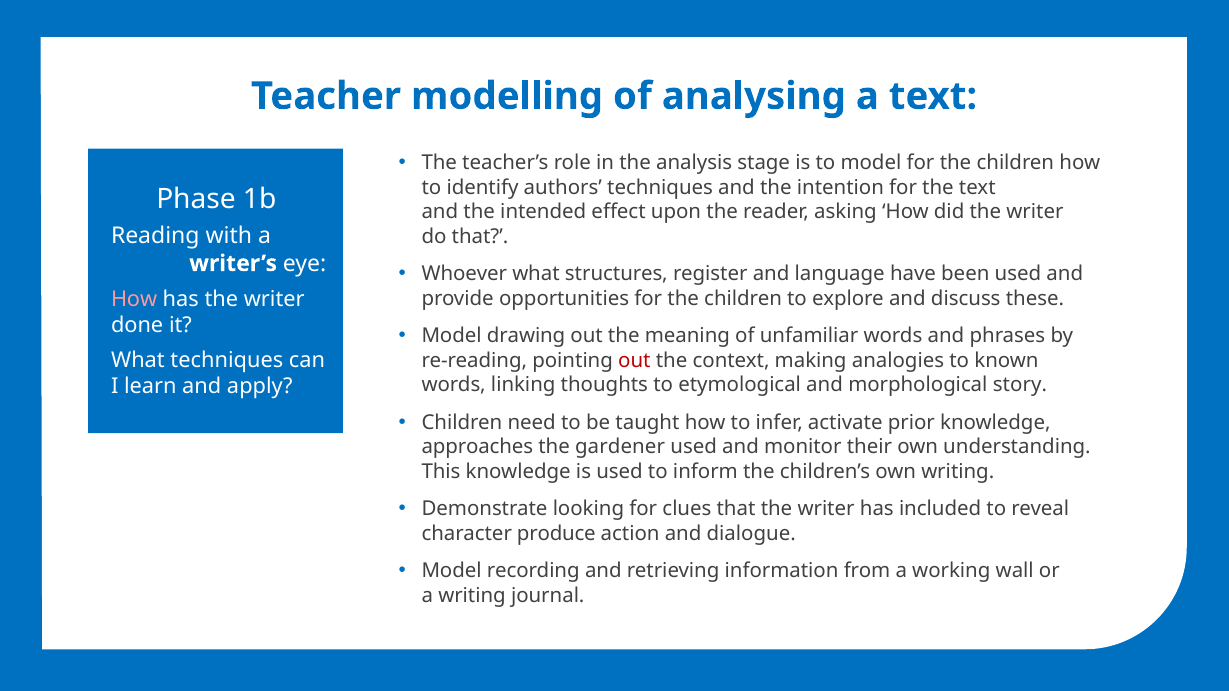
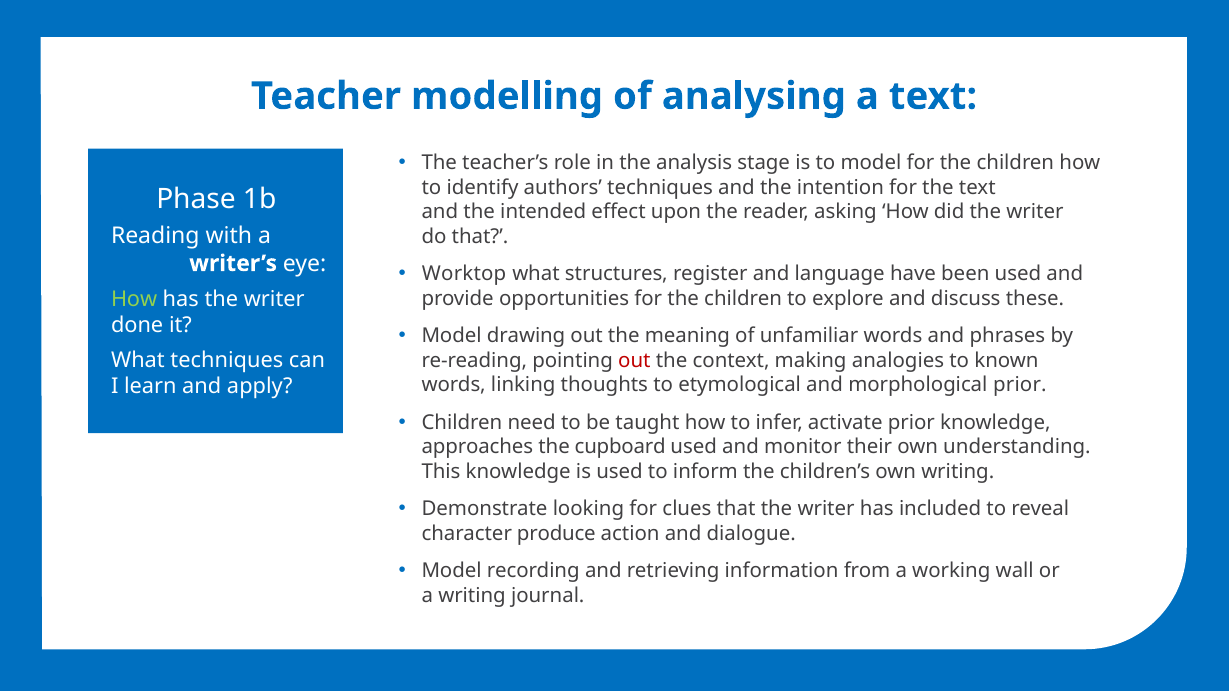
Whoever: Whoever -> Worktop (464, 274)
How colour: pink -> light green (134, 299)
morphological story: story -> prior (1020, 385)
gardener: gardener -> cupboard (620, 447)
